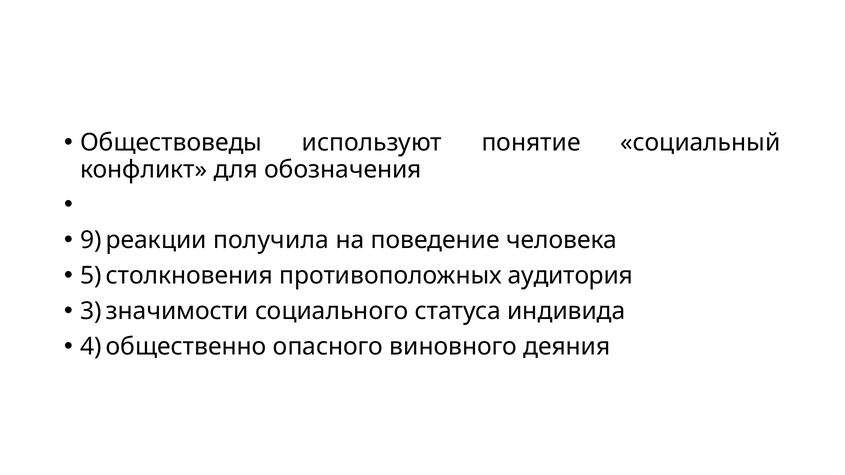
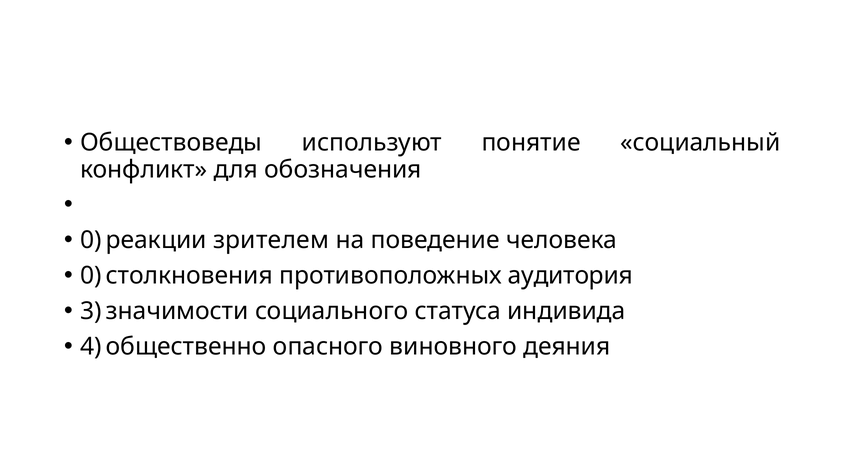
9: 9 -> 0 (91, 240)
получила: получила -> зрителем (271, 240)
5: 5 -> 0 (91, 276)
